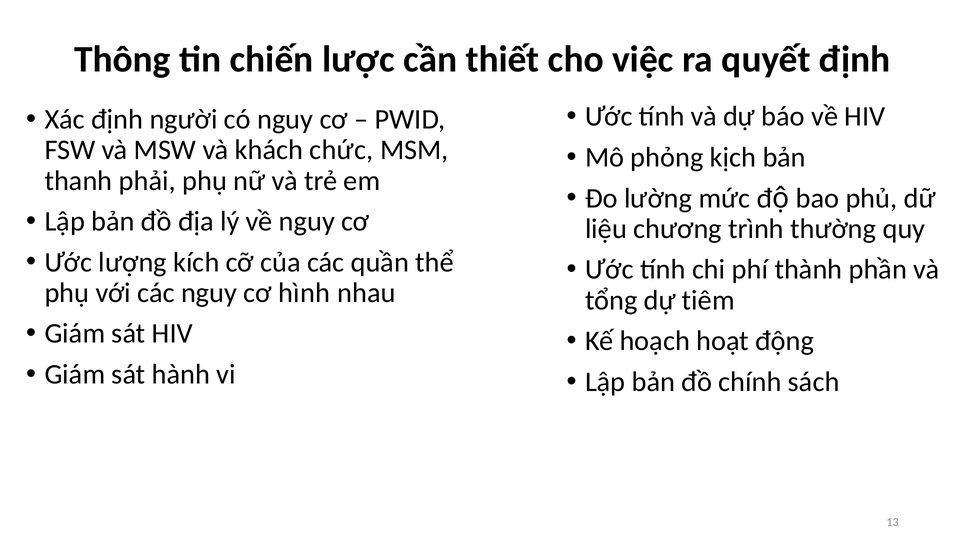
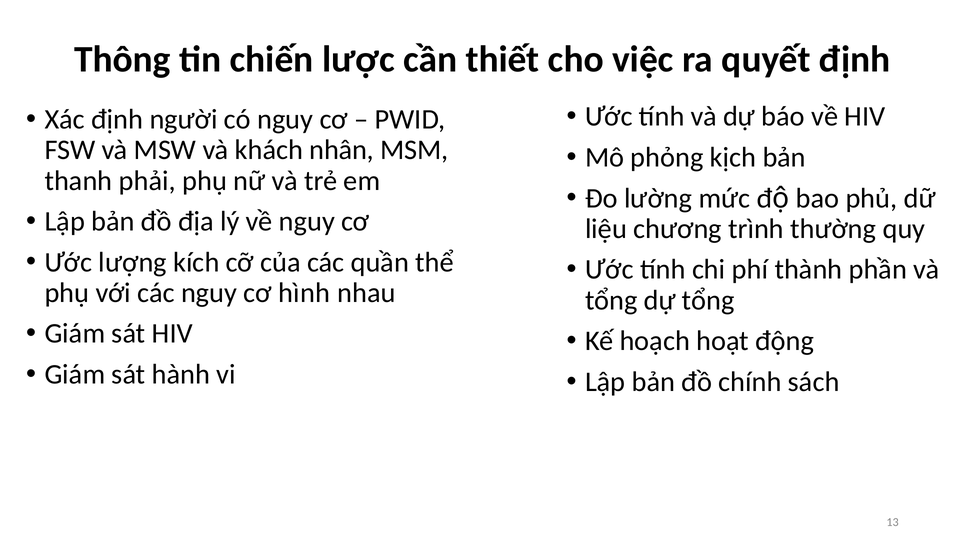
chức: chức -> nhân (342, 150)
dự tiêm: tiêm -> tổng (708, 300)
